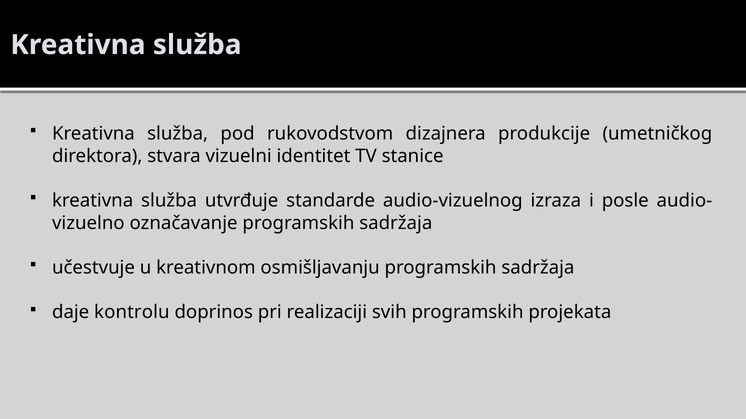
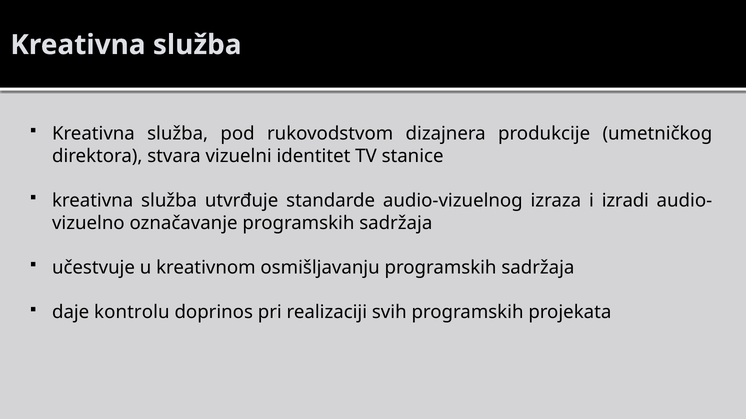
posle: posle -> izradi (625, 201)
